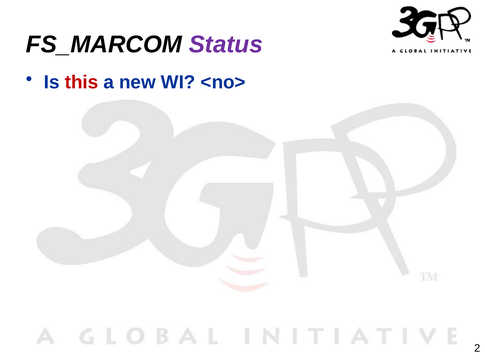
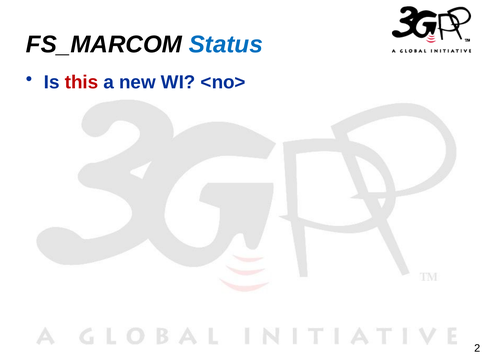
Status colour: purple -> blue (226, 44)
